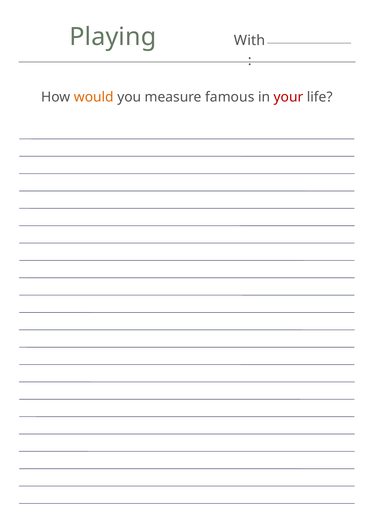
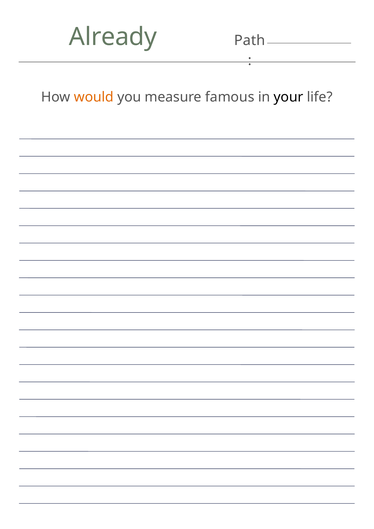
Playing: Playing -> Already (113, 37)
With: With -> Path (250, 40)
your colour: red -> black (288, 97)
